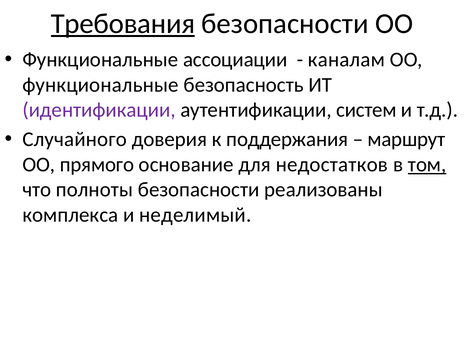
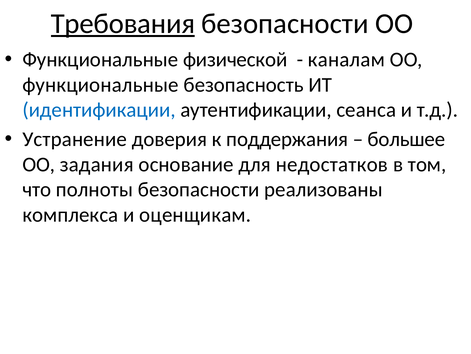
ассоциации: ассоциации -> физической (235, 59)
идентификации colour: purple -> blue (99, 110)
систем: систем -> сеанса (366, 110)
Случайного: Случайного -> Устранение (75, 139)
маршрут: маршрут -> большее (406, 139)
прямого: прямого -> задания (97, 164)
том underline: present -> none (427, 164)
неделимый: неделимый -> оценщикам (195, 214)
